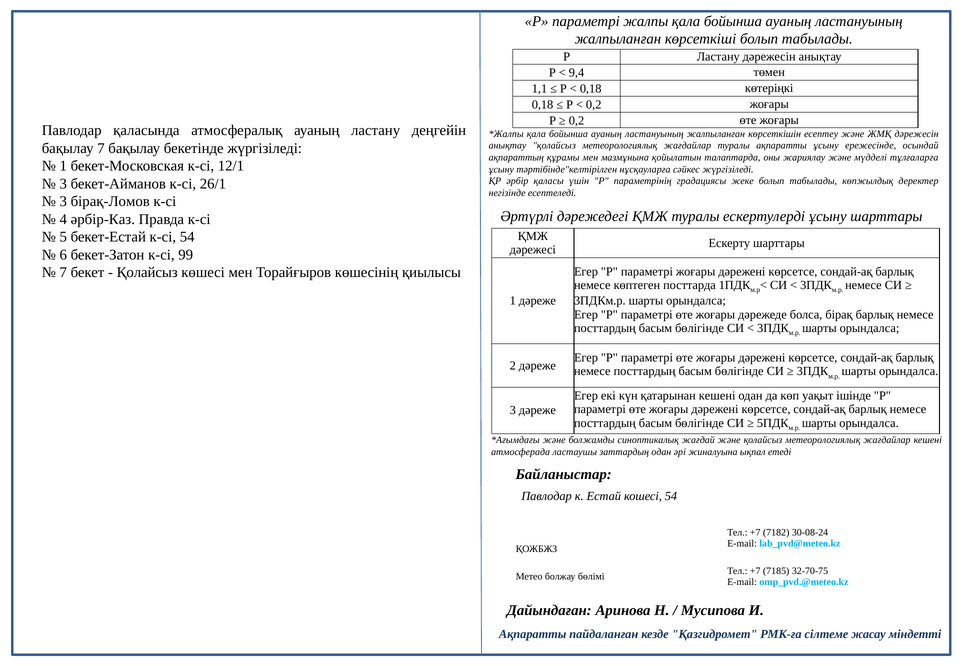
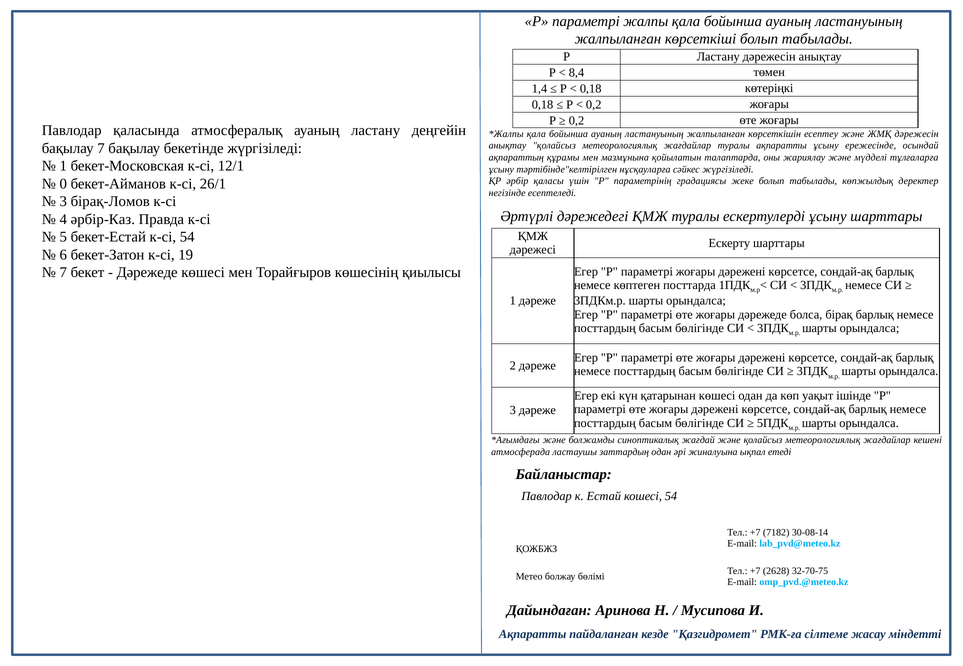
9,4: 9,4 -> 8,4 (577, 73)
1,1: 1,1 -> 1,4 (539, 89)
3: 3 -> 0 (63, 184)
99: 99 -> 19 (186, 255)
Қолайсыз: Қолайсыз -> Дәрежеде (147, 273)
қатарынан кешені: кешені -> көшесі (717, 396)
30-08-24: 30-08-24 -> 30-08-14 (810, 533)
7185: 7185 -> 2628 (776, 571)
